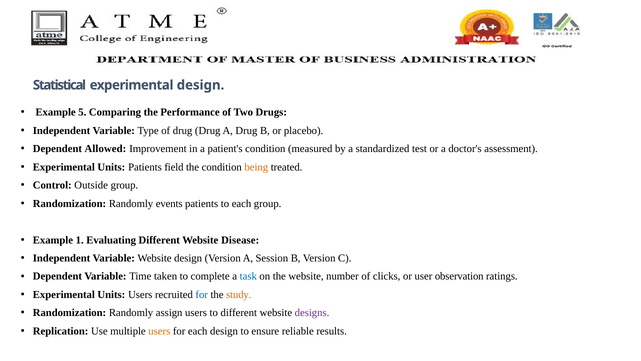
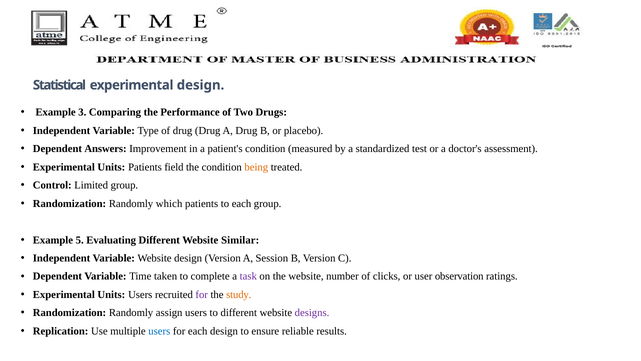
5: 5 -> 3 (82, 112)
Allowed: Allowed -> Answers (106, 149)
Outside: Outside -> Limited (91, 185)
events: events -> which (169, 203)
1: 1 -> 5 (80, 240)
Disease: Disease -> Similar (240, 240)
task colour: blue -> purple (248, 276)
for colour: blue -> purple (202, 294)
users colour: orange -> blue (159, 331)
